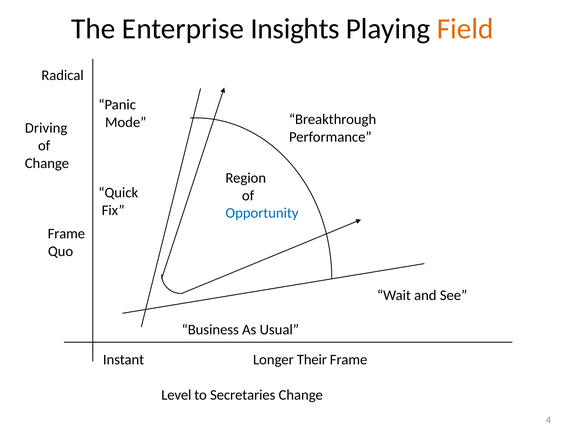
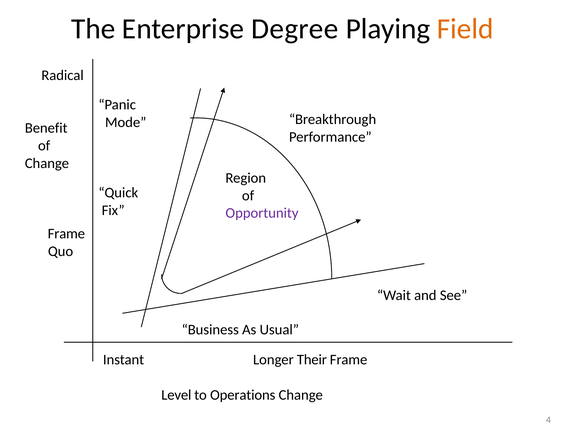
Insights: Insights -> Degree (295, 29)
Driving: Driving -> Benefit (46, 128)
Opportunity colour: blue -> purple (262, 213)
Secretaries: Secretaries -> Operations (243, 394)
